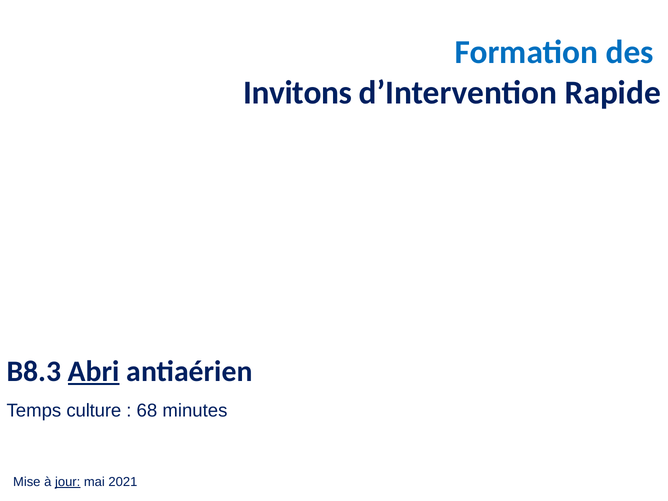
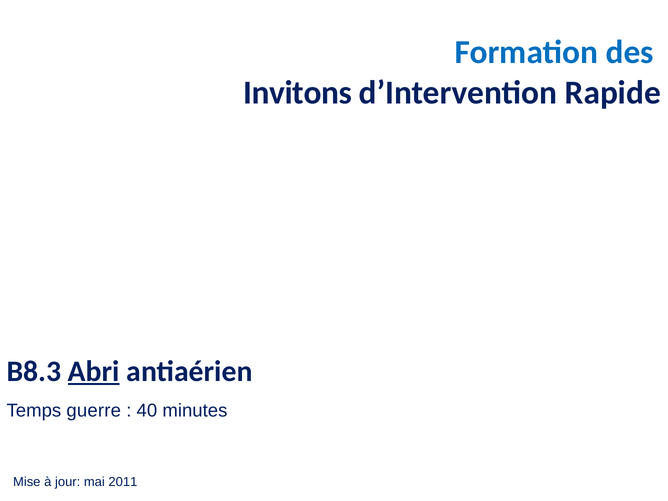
culture: culture -> guerre (94, 411)
68: 68 -> 40 (147, 411)
jour underline: present -> none (68, 482)
2021: 2021 -> 2011 (123, 482)
